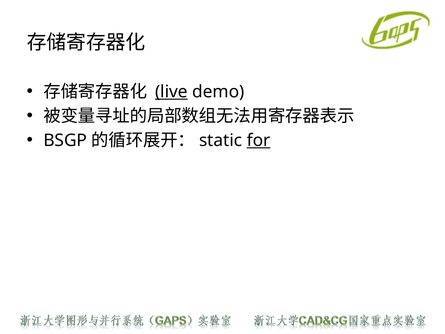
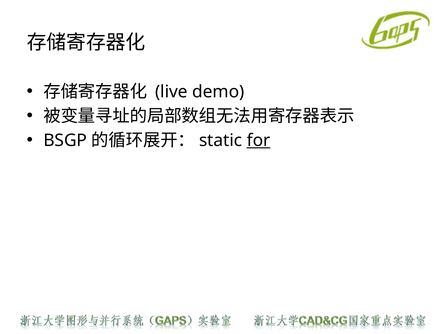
live underline: present -> none (171, 92)
